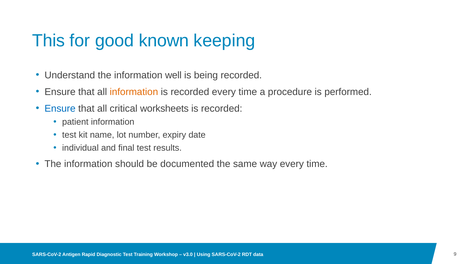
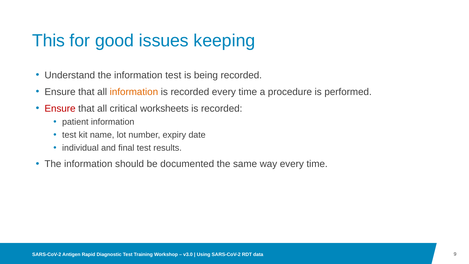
known: known -> issues (164, 41)
information well: well -> test (173, 75)
Ensure colour: blue -> red (60, 108)
